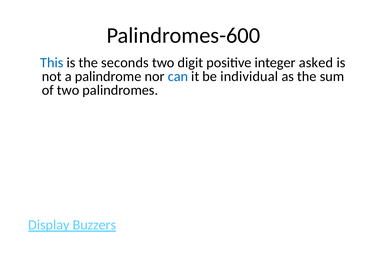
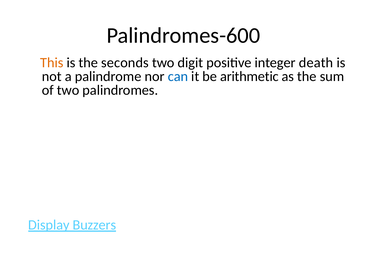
This colour: blue -> orange (52, 63)
asked: asked -> death (316, 63)
individual: individual -> arithmetic (249, 77)
